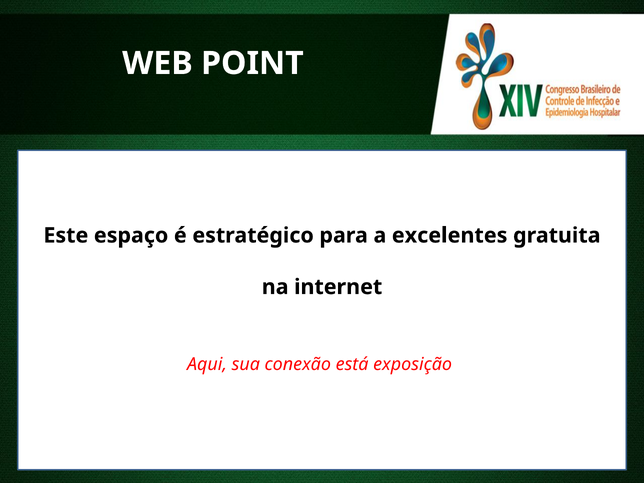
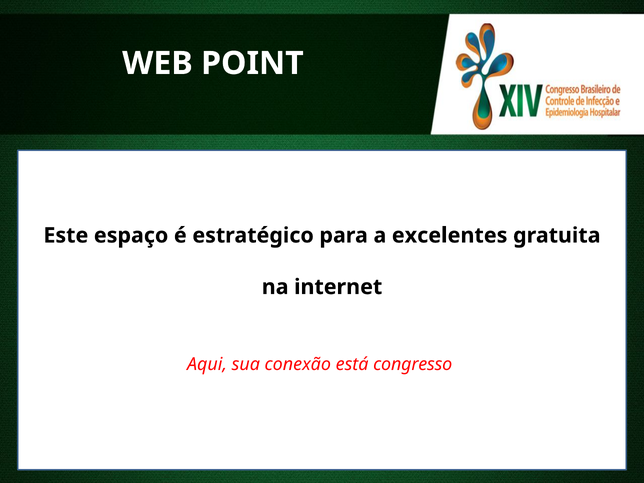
exposição: exposição -> congresso (413, 364)
